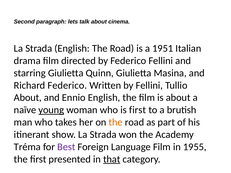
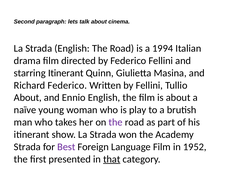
1951: 1951 -> 1994 (163, 48)
starring Giulietta: Giulietta -> Itinerant (66, 73)
young underline: present -> none (51, 110)
is first: first -> play (138, 110)
the colour: orange -> purple (116, 122)
Tréma: Tréma -> Strada (27, 147)
1955: 1955 -> 1952 (195, 147)
